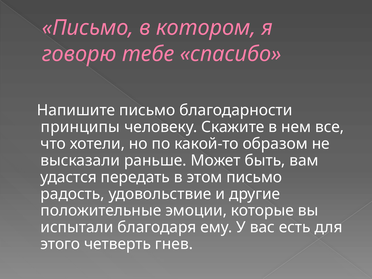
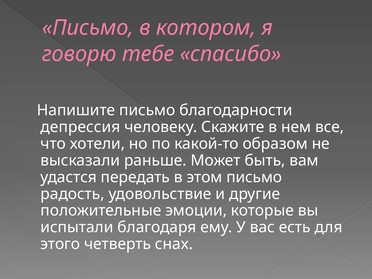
принципы: принципы -> депрессия (80, 127)
гнев: гнев -> снах (174, 244)
